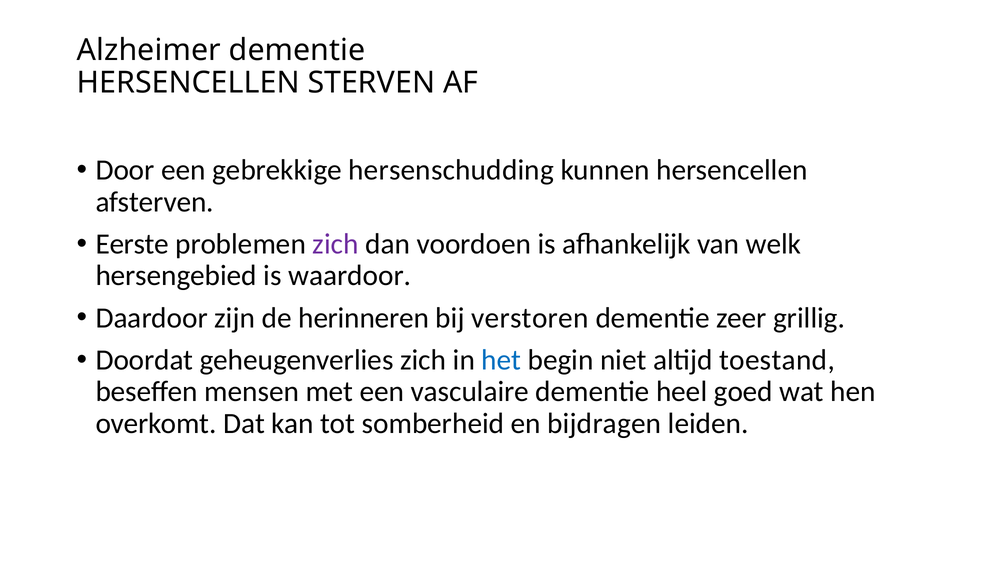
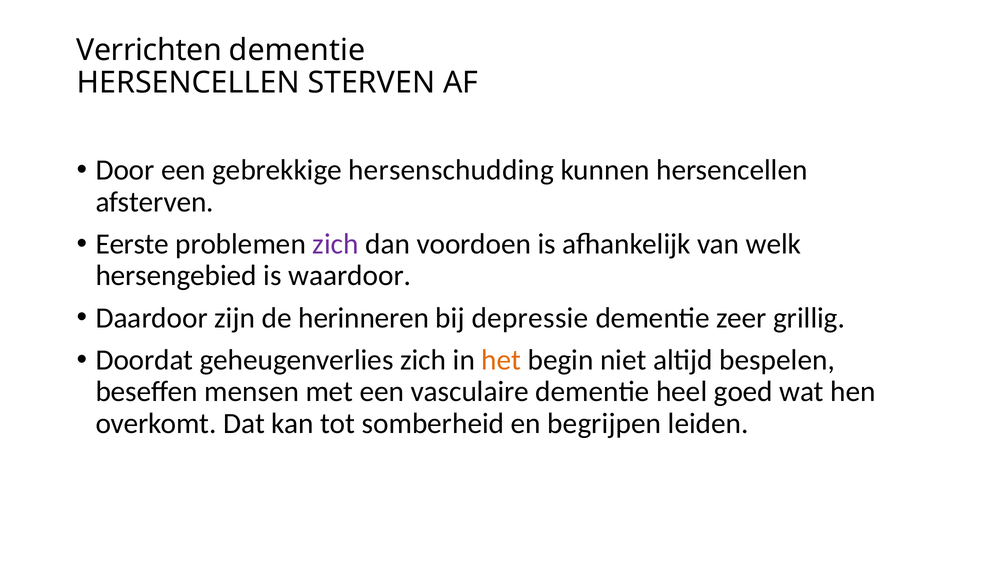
Alzheimer: Alzheimer -> Verrichten (149, 50)
verstoren: verstoren -> depressie (530, 318)
het colour: blue -> orange (501, 360)
toestand: toestand -> bespelen (777, 360)
bijdragen: bijdragen -> begrijpen (604, 423)
